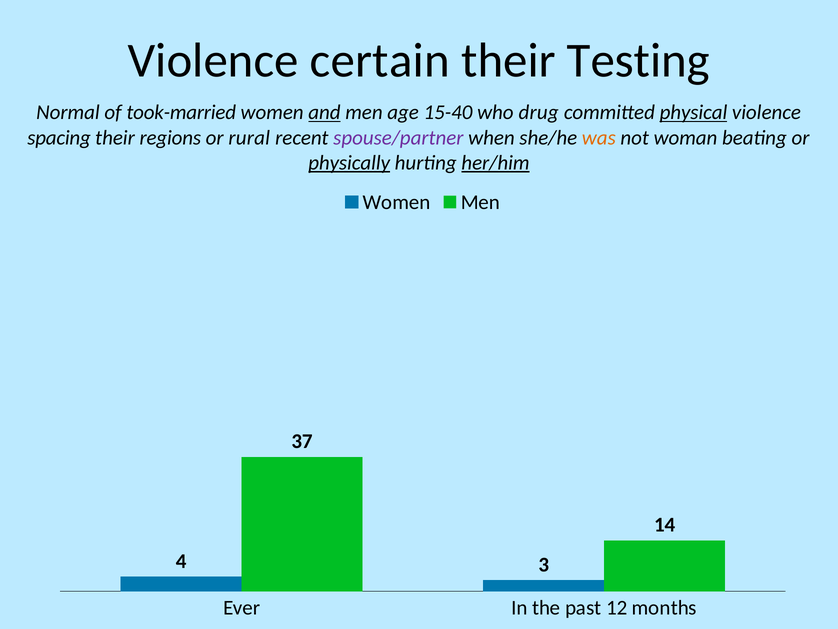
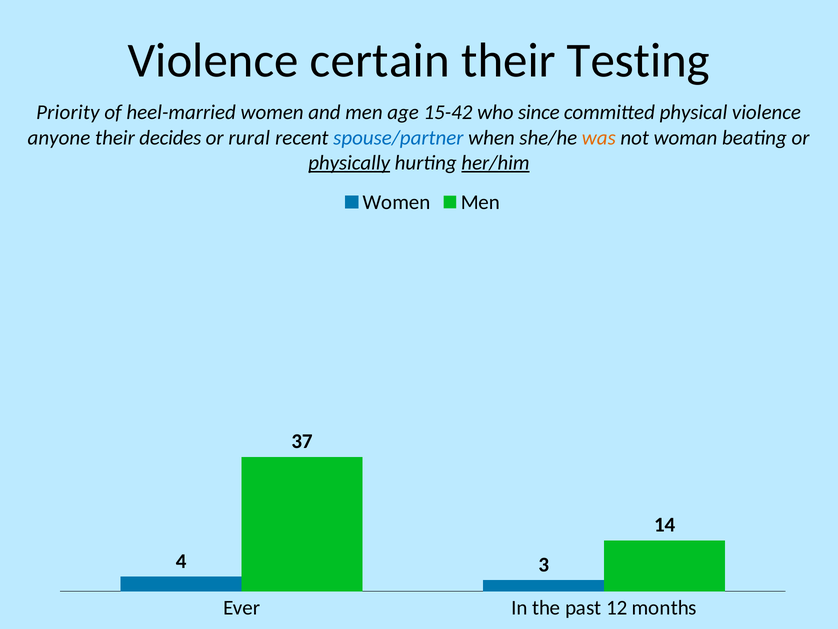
Normal: Normal -> Priority (68, 112)
took-married: took-married -> heel-married (181, 112)
and underline: present -> none (324, 112)
15-40: 15-40 -> 15-42 (448, 112)
drug: drug -> since (539, 112)
physical underline: present -> none (693, 112)
spacing: spacing -> anyone (59, 137)
regions: regions -> decides (170, 137)
spouse/partner colour: purple -> blue (398, 137)
